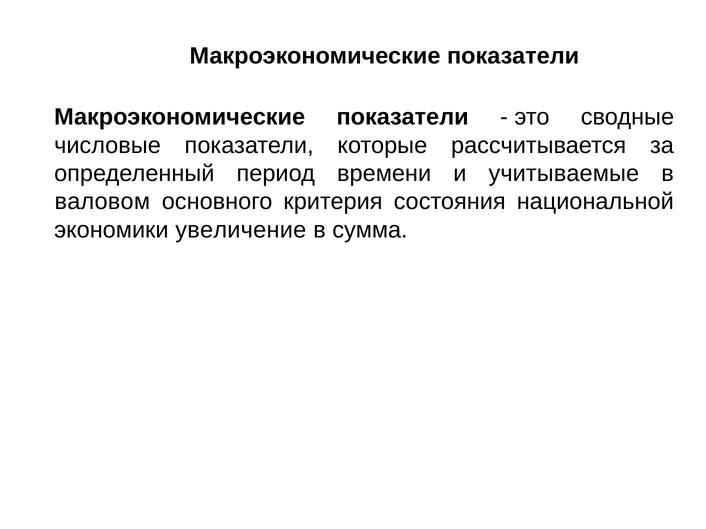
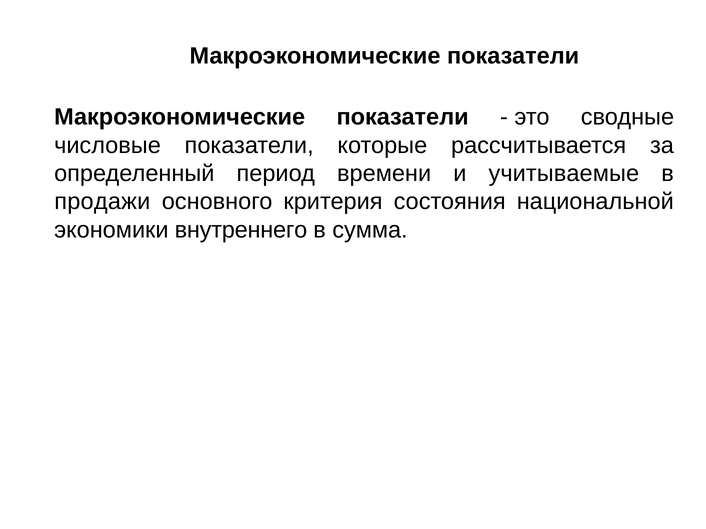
валовом: валовом -> продажи (102, 202)
увеличение: увеличение -> внутреннего (241, 230)
